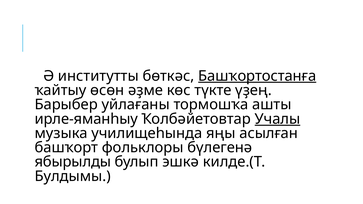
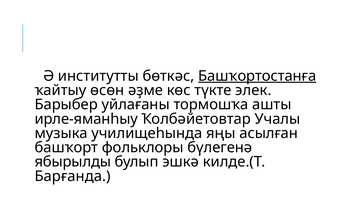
үҙең: үҙең -> элек (253, 90)
Учалы underline: present -> none (277, 119)
Булдымы: Булдымы -> Барғанда (73, 176)
